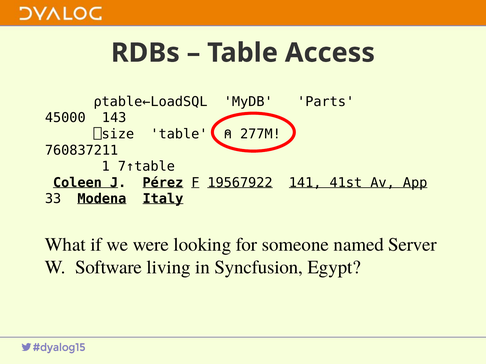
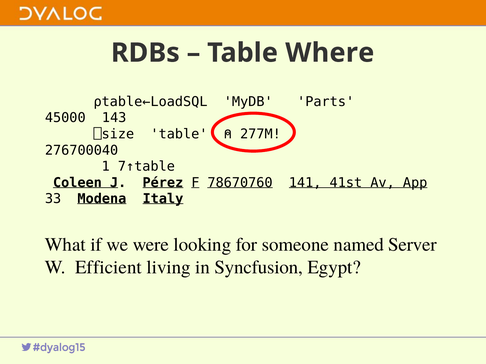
Access: Access -> Where (330, 53)
760837211: 760837211 -> 276700040 (82, 150)
19567922: 19567922 -> 78670760 (240, 183)
Software: Software -> Efficient (108, 267)
